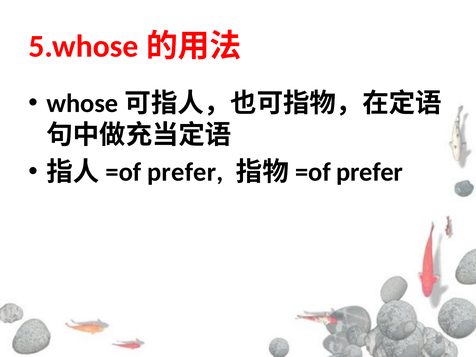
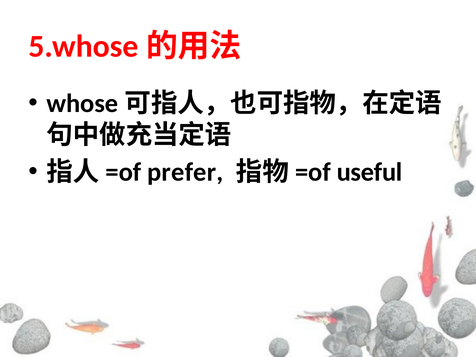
prefer: prefer -> useful (370, 172)
